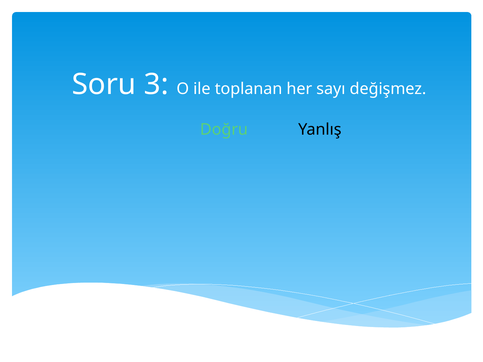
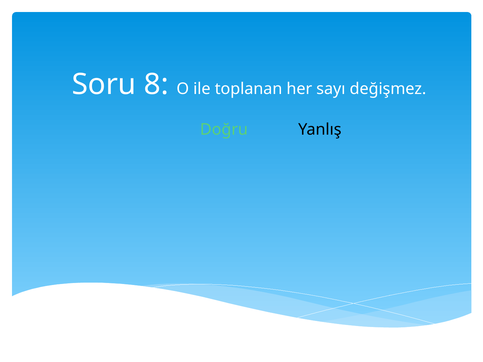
3: 3 -> 8 (156, 84)
